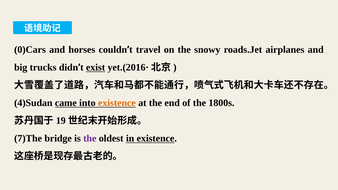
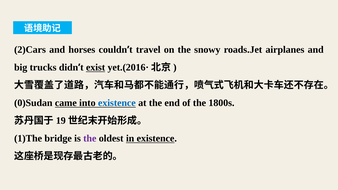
0)Cars: 0)Cars -> 2)Cars (30, 50)
4)Sudan: 4)Sudan -> 0)Sudan (33, 103)
existence colour: orange -> blue (117, 103)
7)The: 7)The -> 1)The (28, 138)
